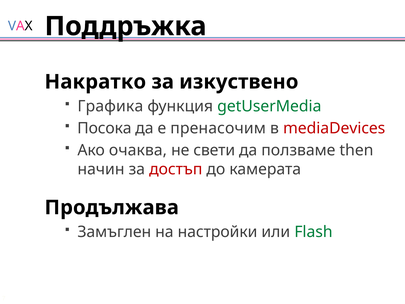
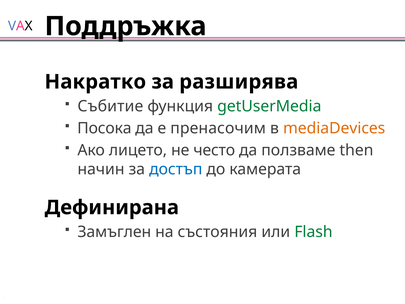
изкуствено: изкуствено -> разширява (239, 82)
Графика: Графика -> Събитие (110, 106)
mediaDevices colour: red -> orange (334, 128)
очаква: очаква -> лицето (138, 150)
свети: свети -> често (214, 150)
достъп colour: red -> blue (176, 169)
Продължава: Продължава -> Дефинирана (112, 207)
настройки: настройки -> състояния (217, 232)
